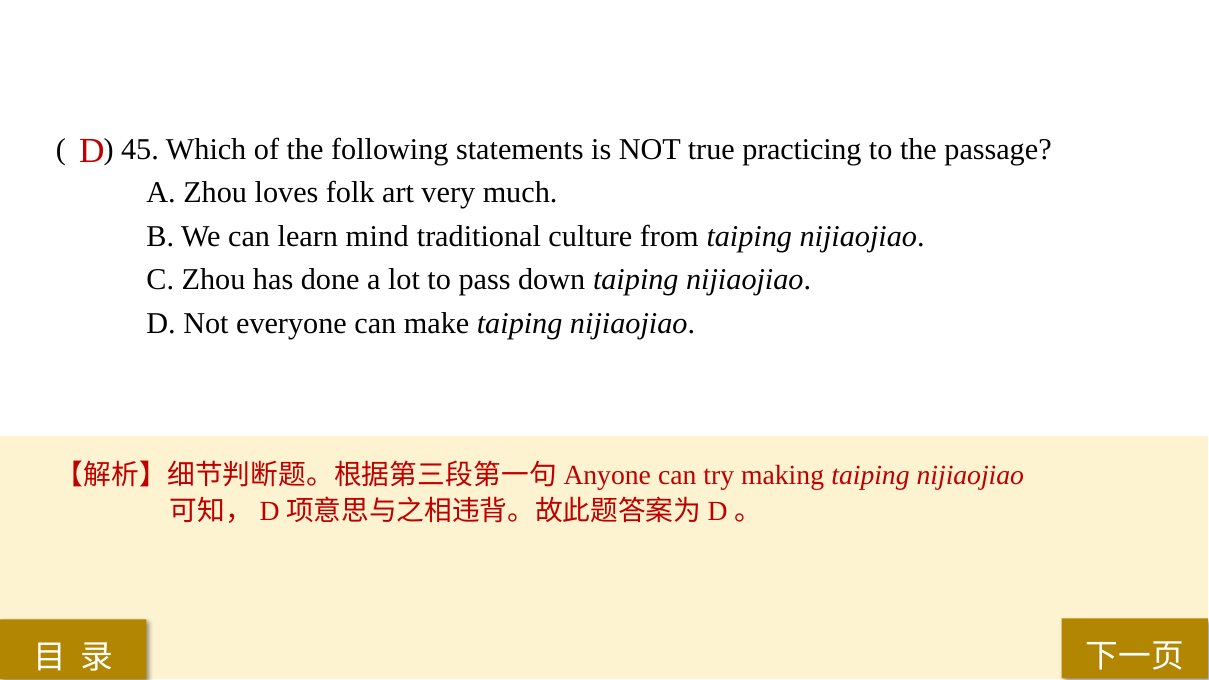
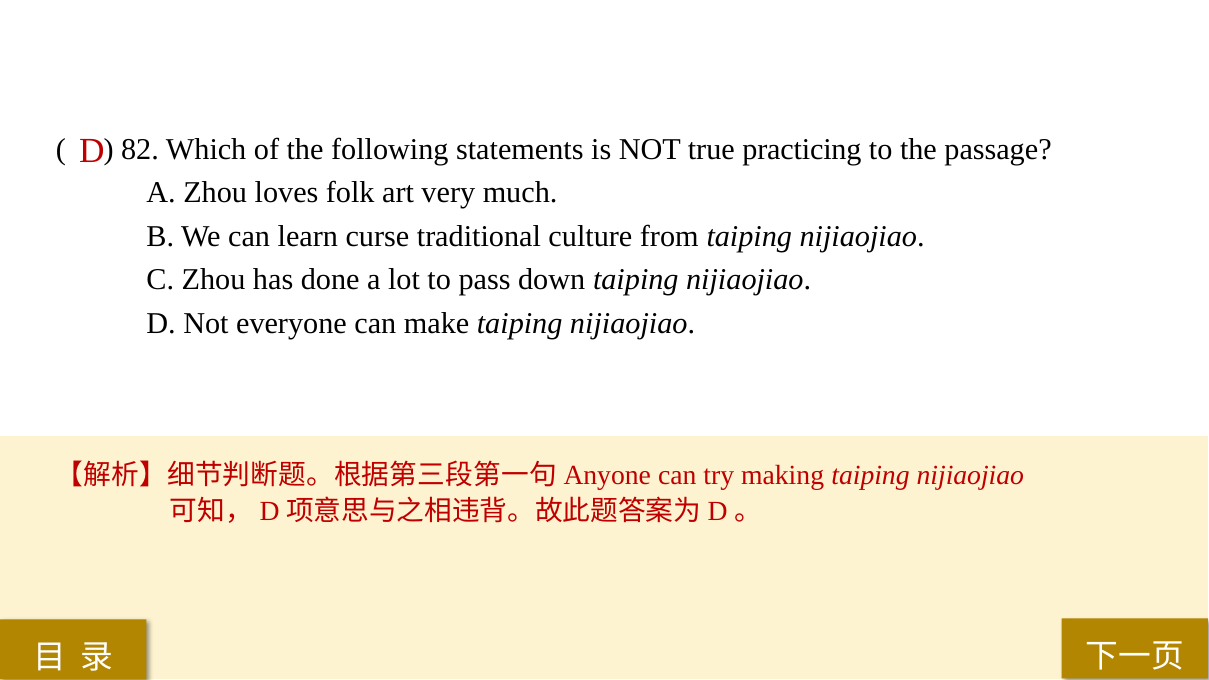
45: 45 -> 82 (140, 149)
mind: mind -> curse (377, 236)
